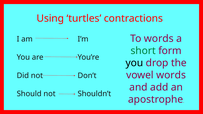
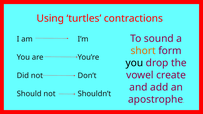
To words: words -> sound (159, 39)
short colour: green -> orange (143, 51)
vowel words: words -> create (171, 75)
